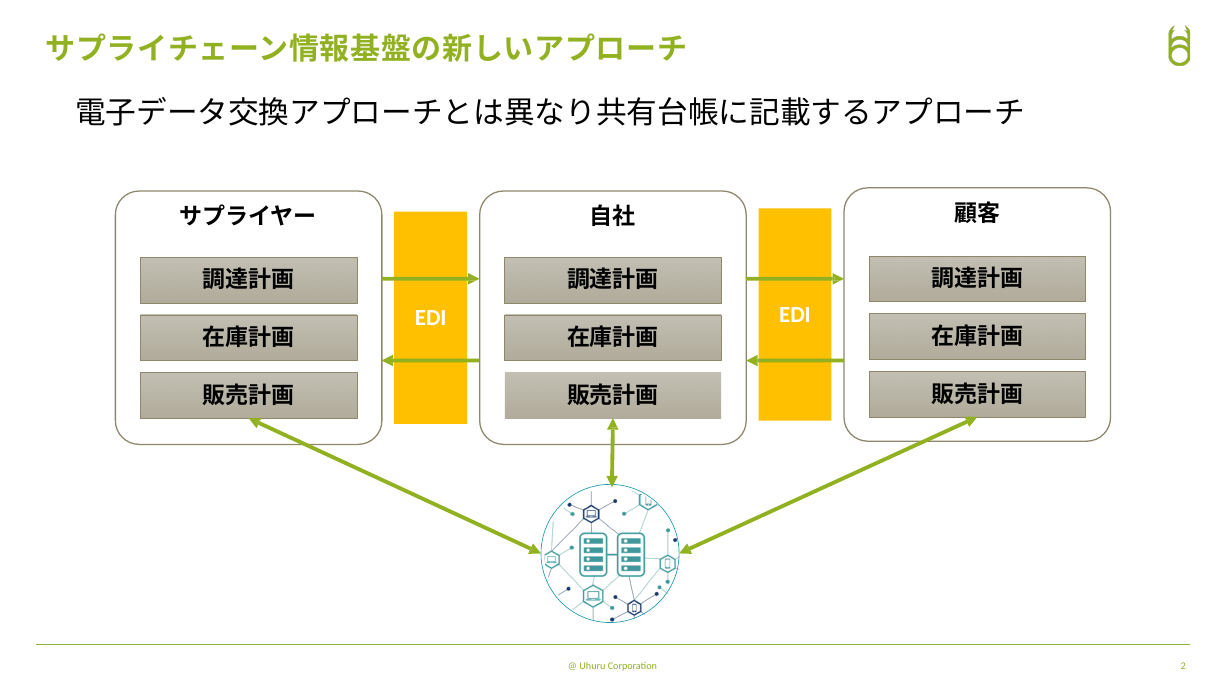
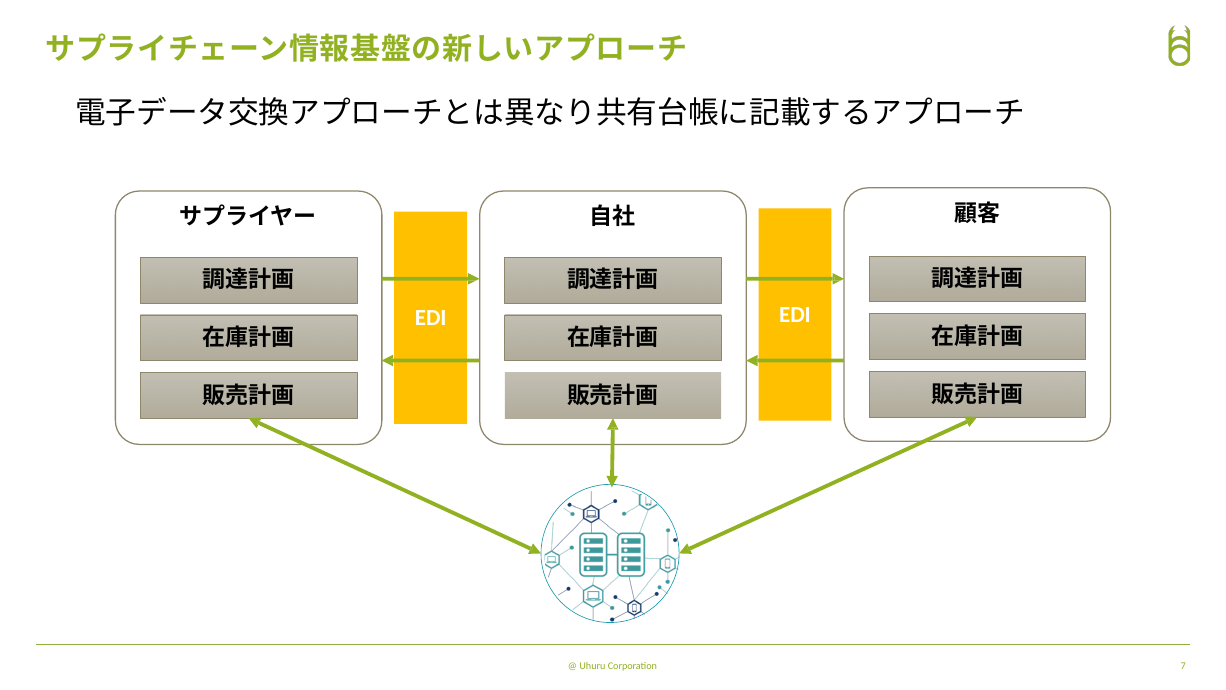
2: 2 -> 7 (1183, 666)
